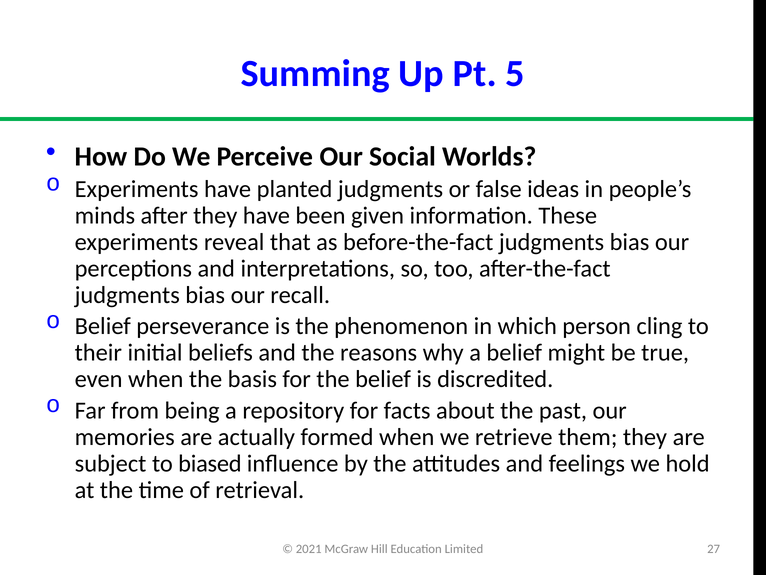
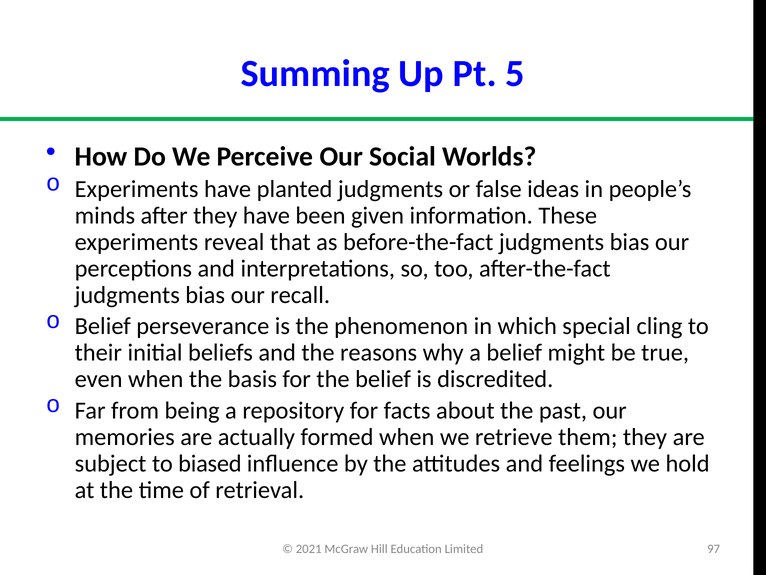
person: person -> special (597, 326)
27: 27 -> 97 (714, 549)
